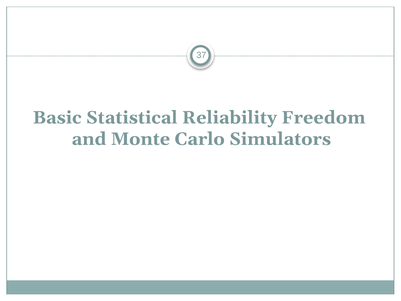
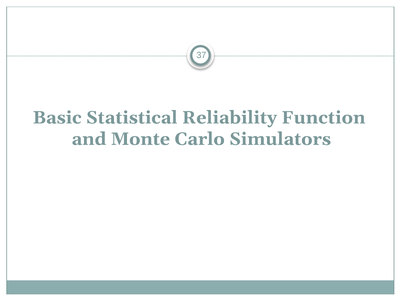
Freedom: Freedom -> Function (323, 118)
